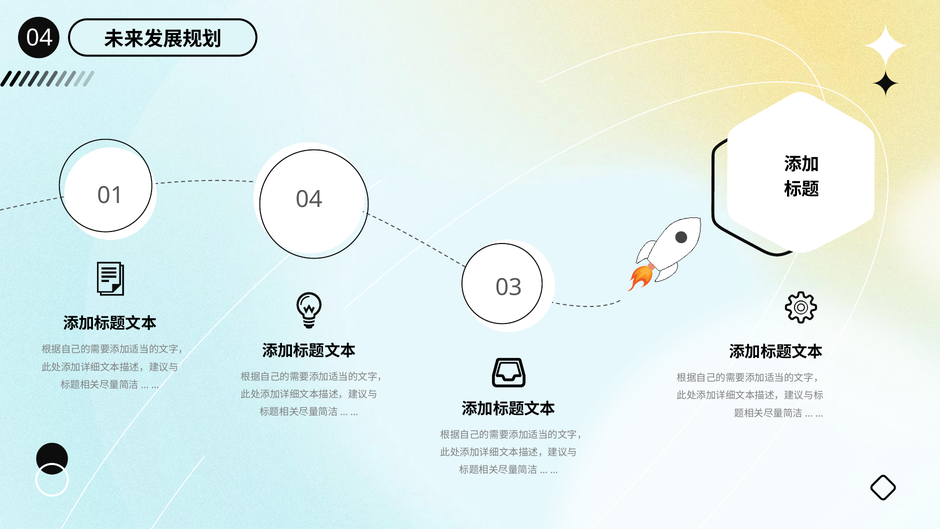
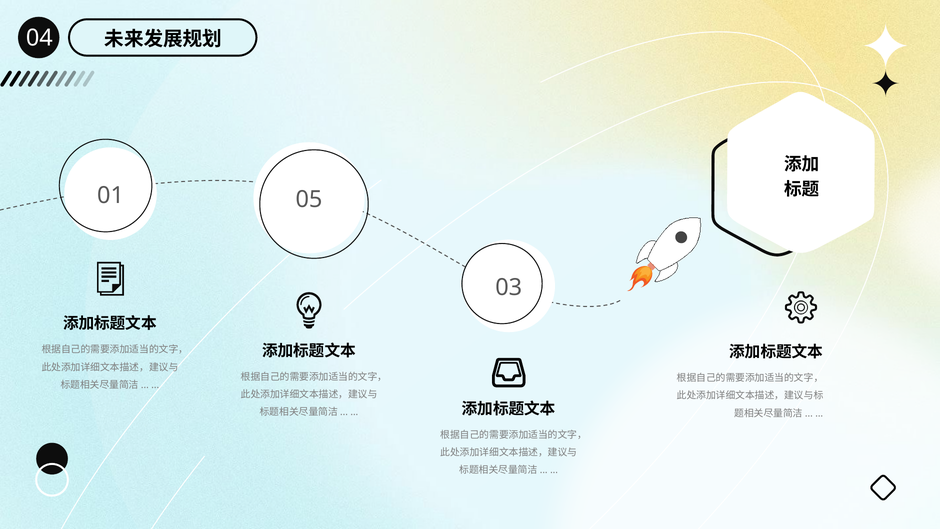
01 04: 04 -> 05 (309, 199)
